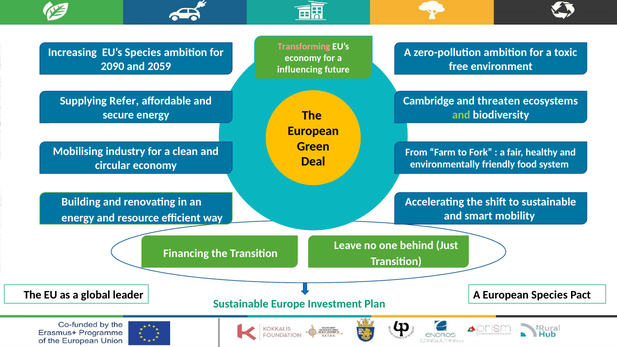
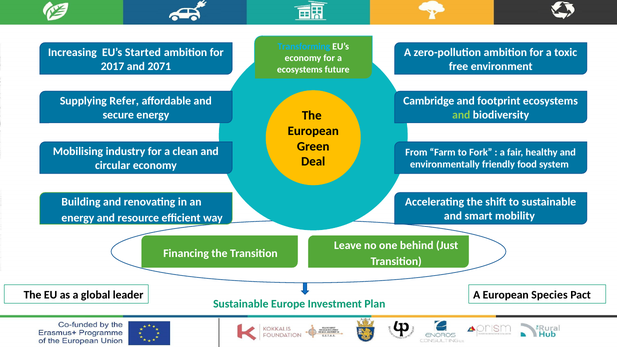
Transforming colour: pink -> light blue (304, 47)
EU’s Species: Species -> Started (143, 52)
2090: 2090 -> 2017 (113, 66)
2059: 2059 -> 2071 (159, 66)
influencing: influencing -> ecosystems (300, 70)
threaten: threaten -> footprint (499, 101)
